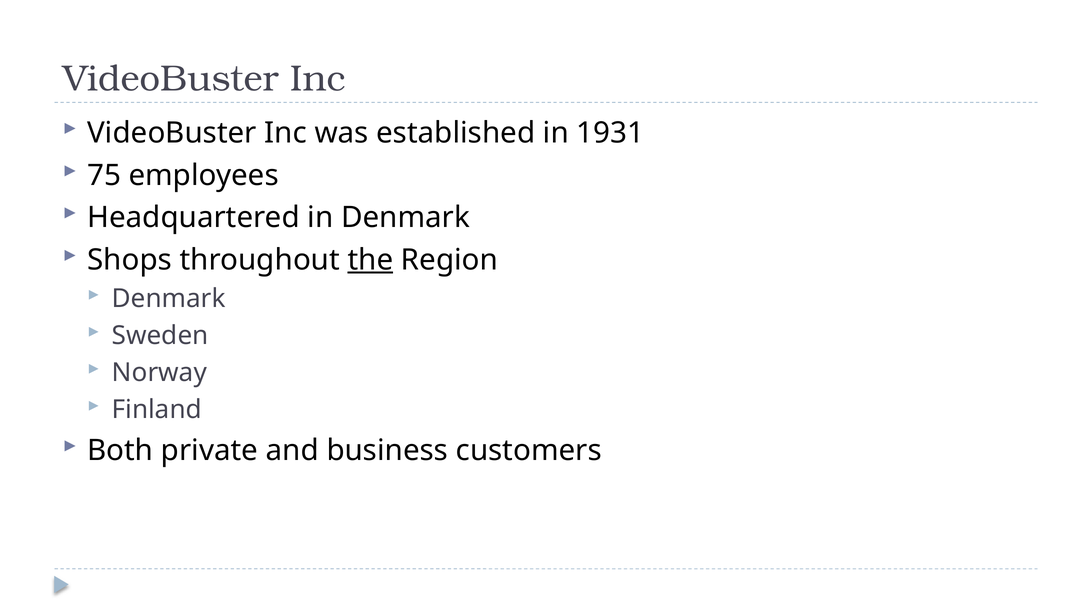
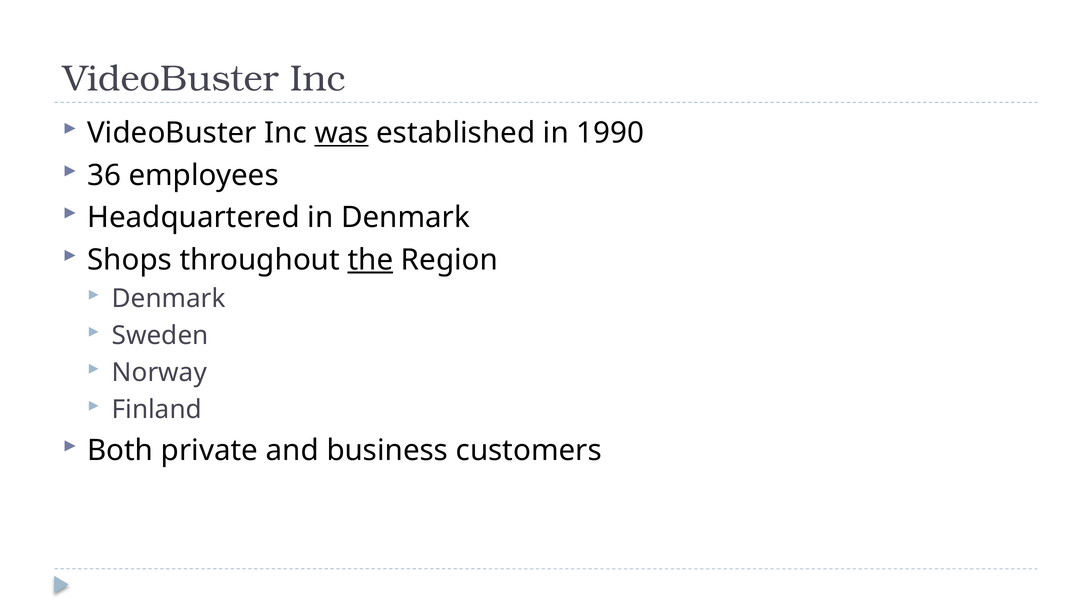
was underline: none -> present (342, 133)
1931: 1931 -> 1990 (610, 133)
75: 75 -> 36 (104, 175)
